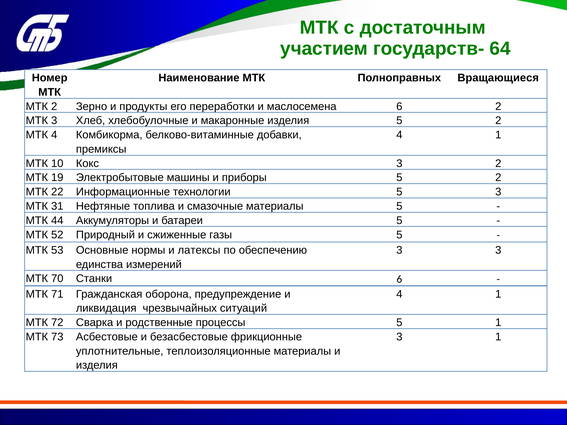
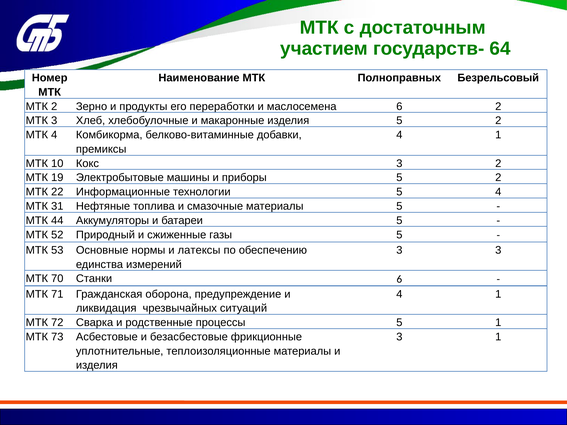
Вращающиеся: Вращающиеся -> Безрельсовый (498, 78)
5 3: 3 -> 4 (498, 192)
